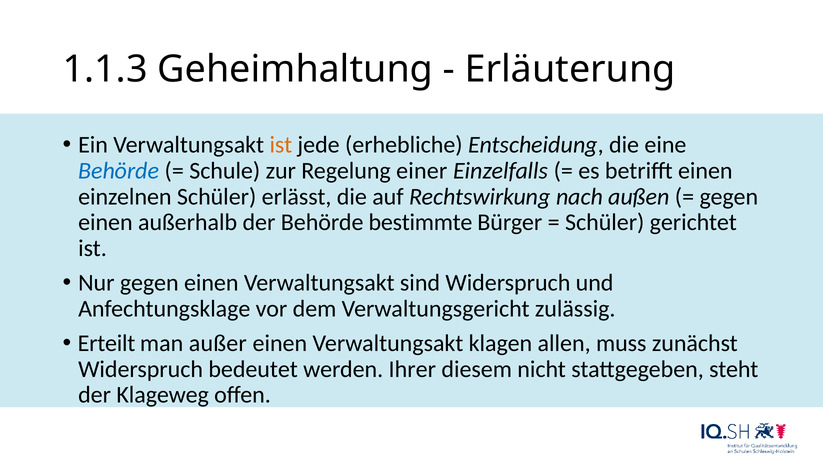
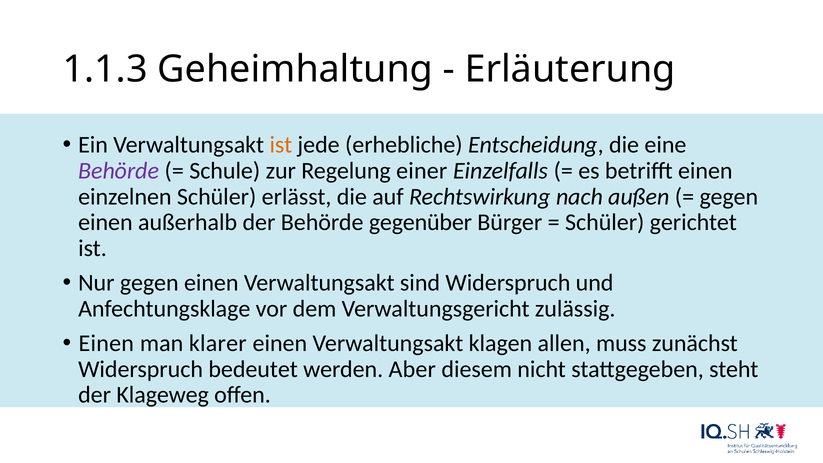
Behörde colour: blue -> purple (119, 171)
bestimmte: bestimmte -> gegenüber (420, 223)
Erteilt: Erteilt -> Einen (106, 343)
außer: außer -> klarer (218, 343)
Ihrer: Ihrer -> Aber (412, 369)
